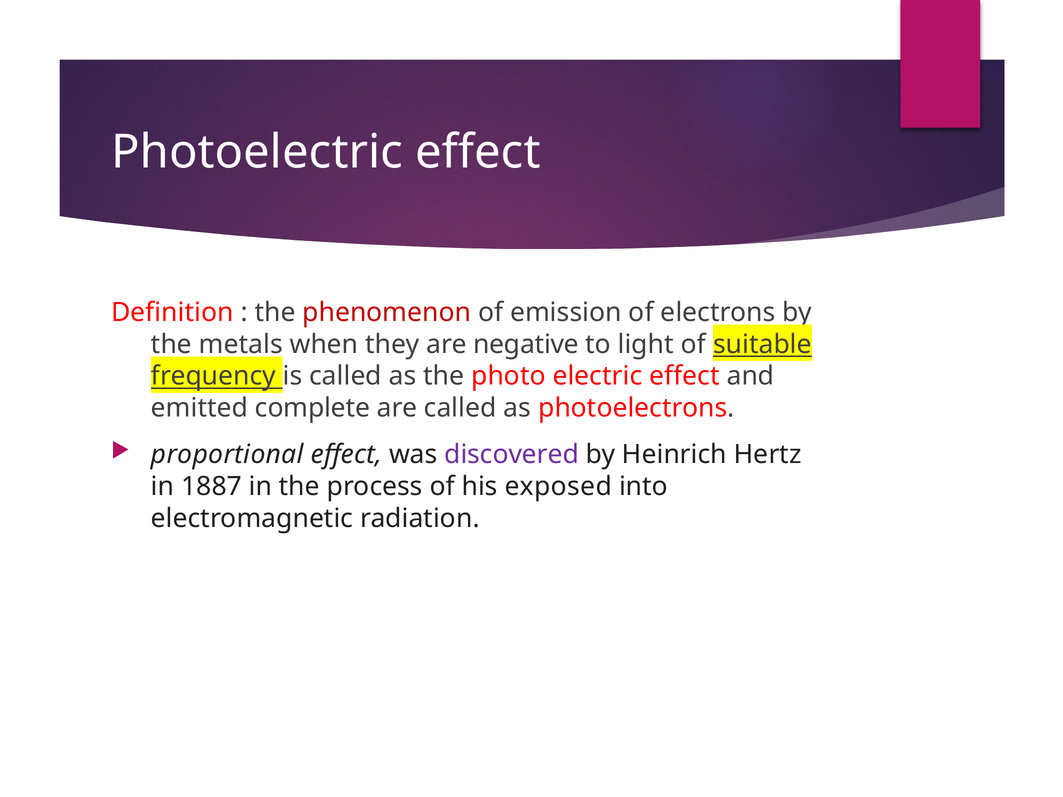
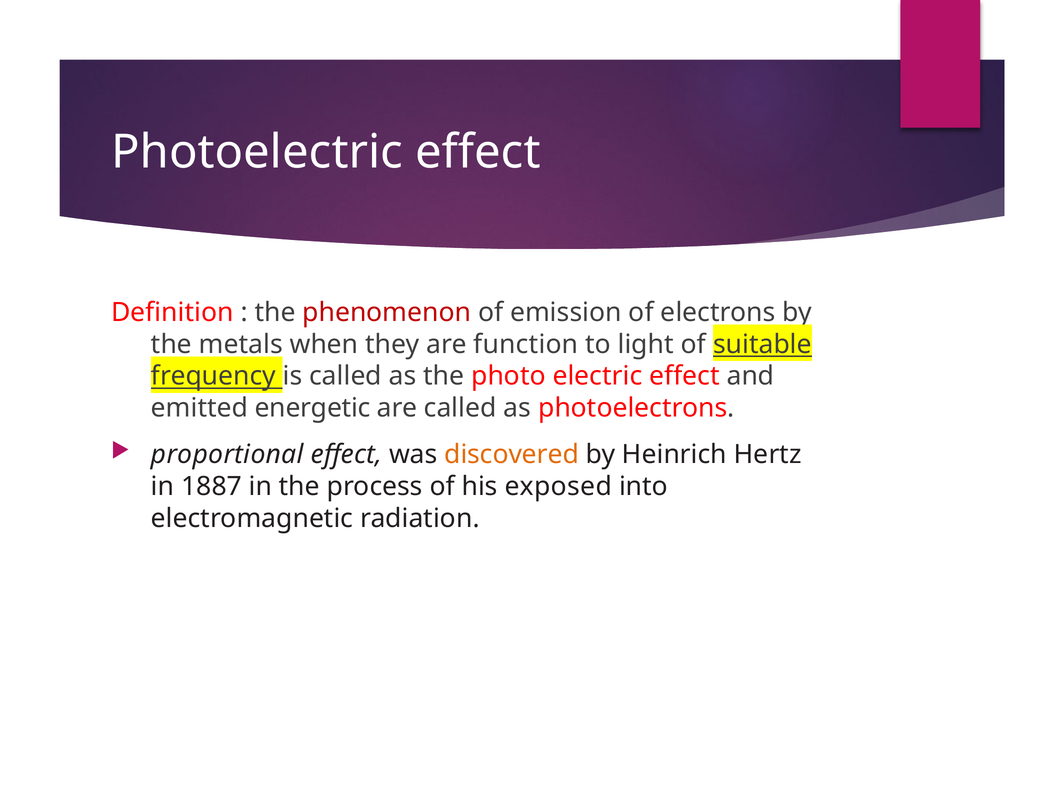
negative: negative -> function (526, 344)
complete: complete -> energetic (313, 408)
discovered colour: purple -> orange (512, 455)
